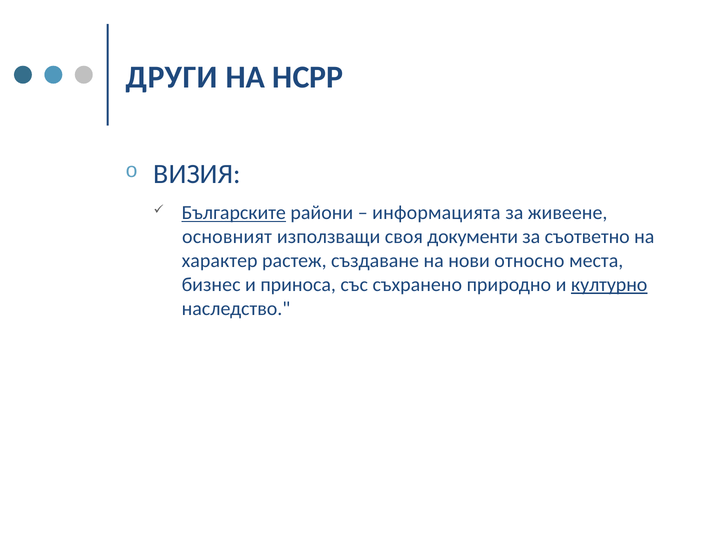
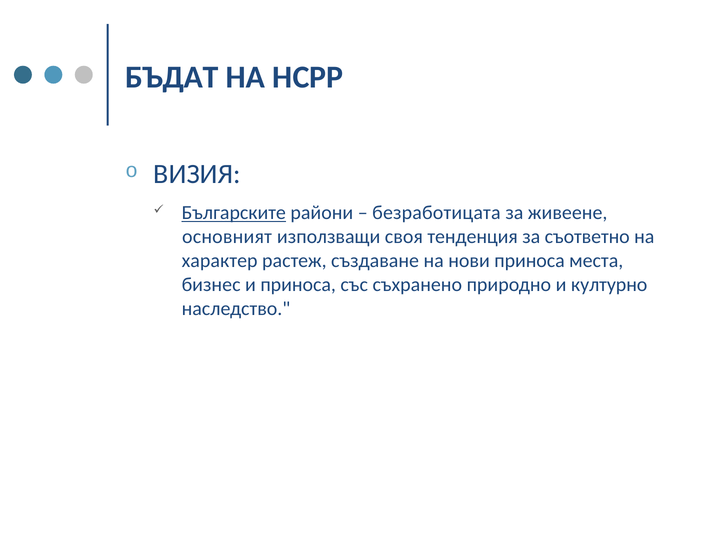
ДРУГИ: ДРУГИ -> БЪДАТ (172, 77)
информацията: информацията -> безработицата (436, 213)
документи: документи -> тенденция (473, 237)
нови относно: относно -> приноса (530, 261)
културно underline: present -> none (609, 285)
